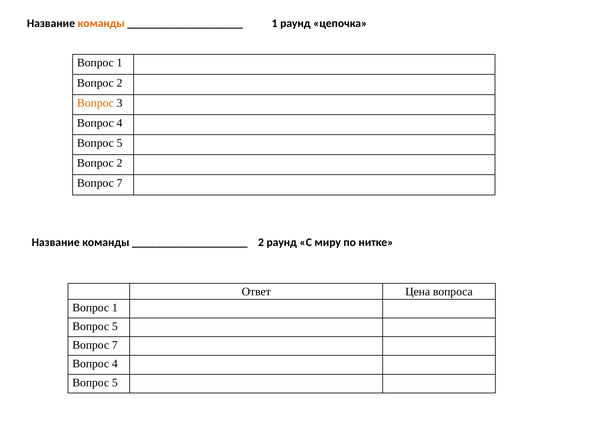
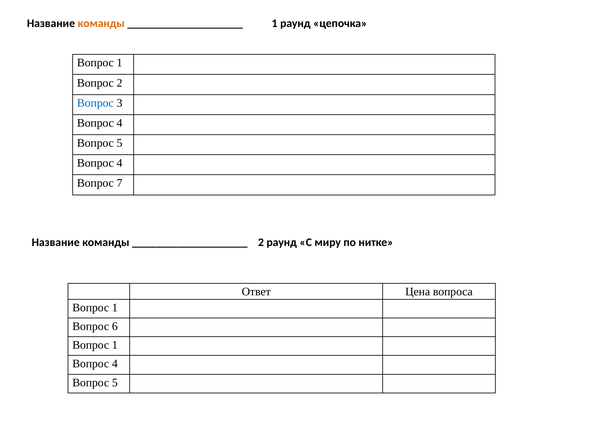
Вопрос colour: orange -> blue (95, 103)
2: 2 -> 4 (120, 163)
5: 5 -> 6 (115, 327)
7: 7 -> 1 (115, 345)
